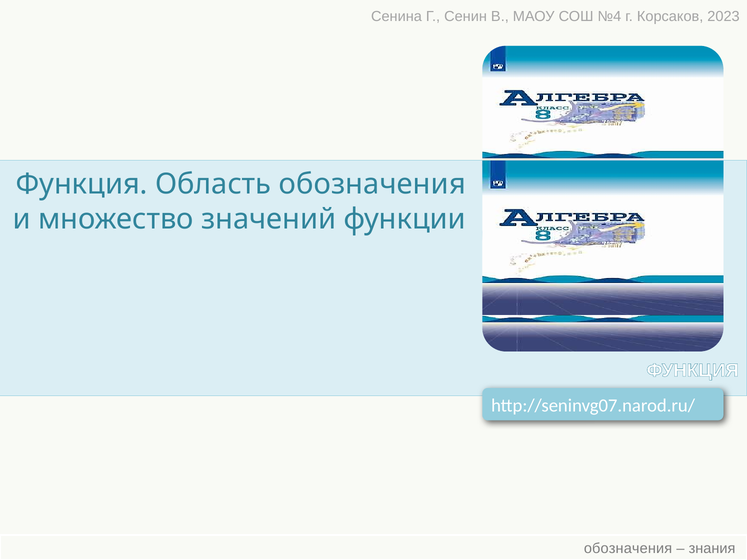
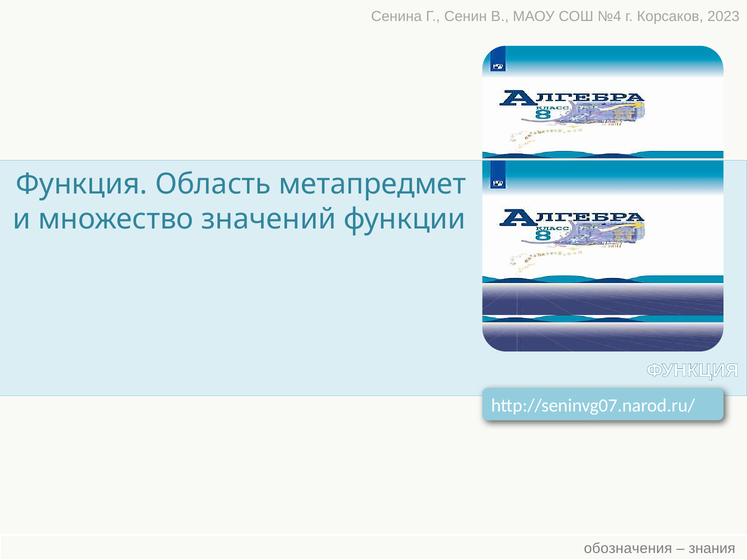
Область обозначения: обозначения -> метапредмет (372, 184)
